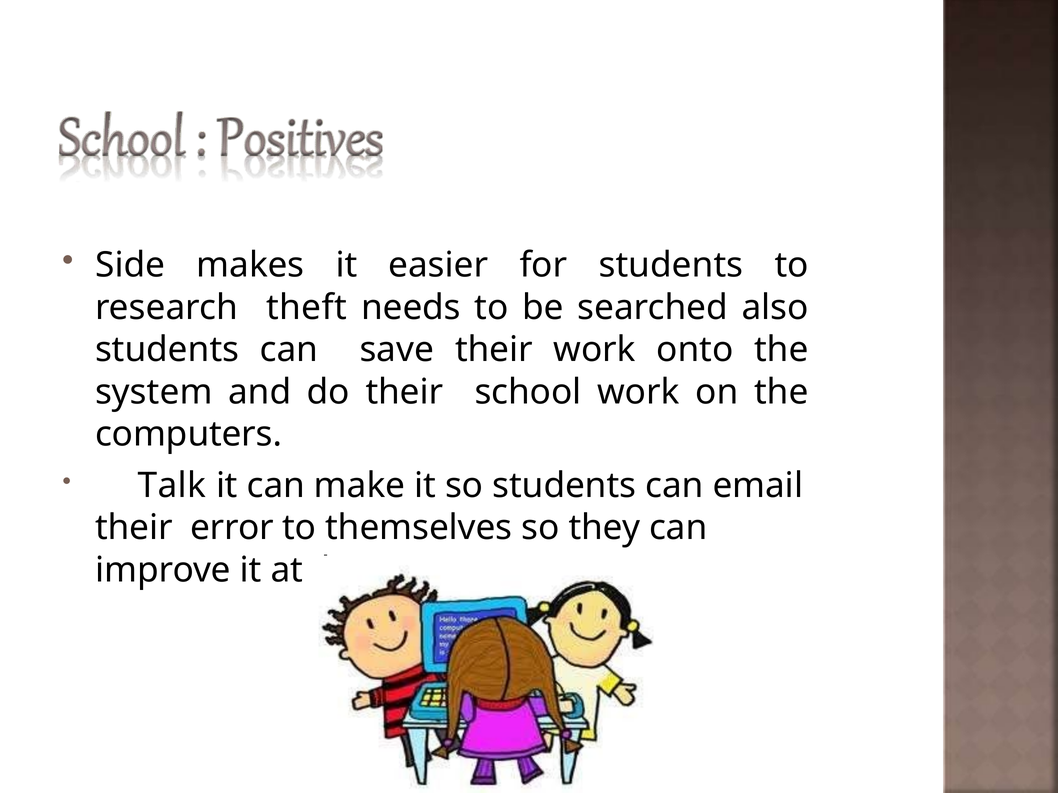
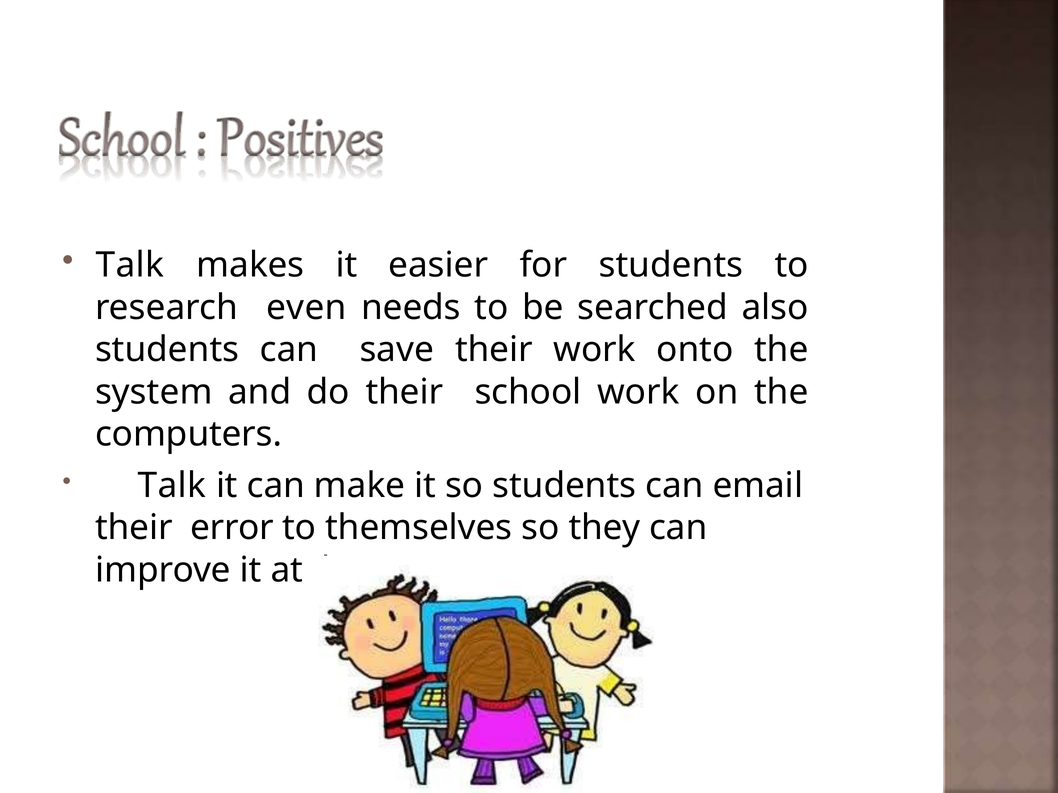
Side: Side -> Talk (130, 265)
theft: theft -> even (306, 308)
